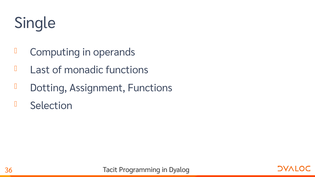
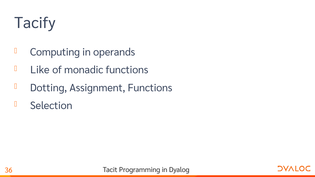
Single: Single -> Tacify (35, 23)
Last: Last -> Like (40, 70)
